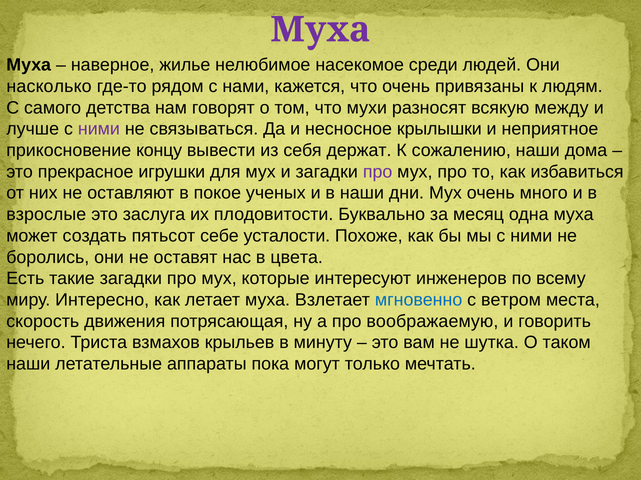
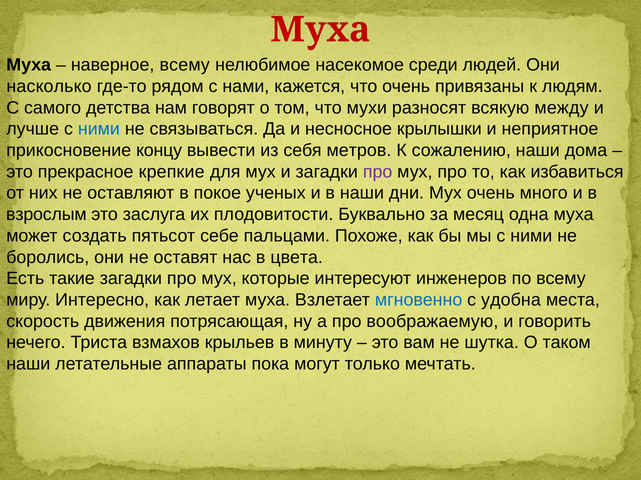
Муха colour: purple -> red (320, 30)
наверное жилье: жилье -> всему (185, 65)
ними colour: purple -> blue (99, 129)
держат: держат -> метров (359, 151)
игрушки: игрушки -> крепкие (172, 172)
взрослые: взрослые -> взрослым (46, 215)
усталости: усталости -> пальцами (287, 236)
ветром: ветром -> удобна (511, 300)
